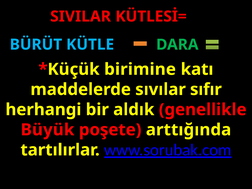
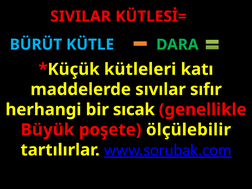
birimine: birimine -> kütleleri (140, 69)
aldık: aldık -> sıcak (134, 110)
arttığında: arttığında -> ölçülebilir (189, 130)
